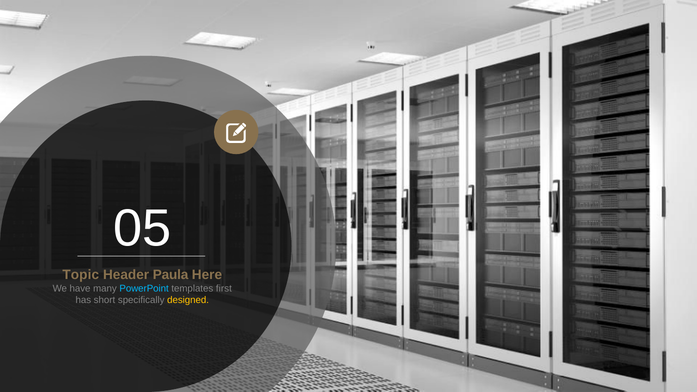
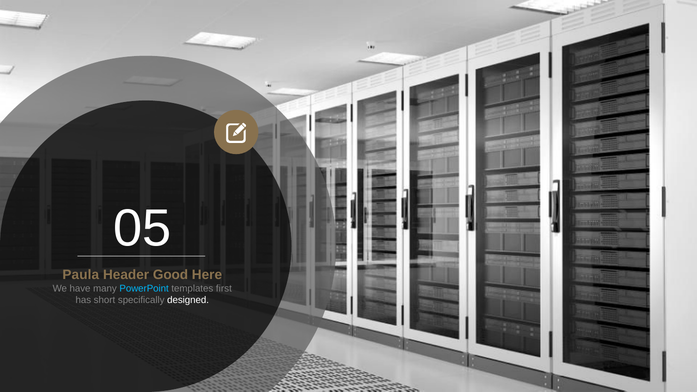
Topic: Topic -> Paula (81, 275)
Paula: Paula -> Good (170, 275)
designed colour: yellow -> white (188, 300)
